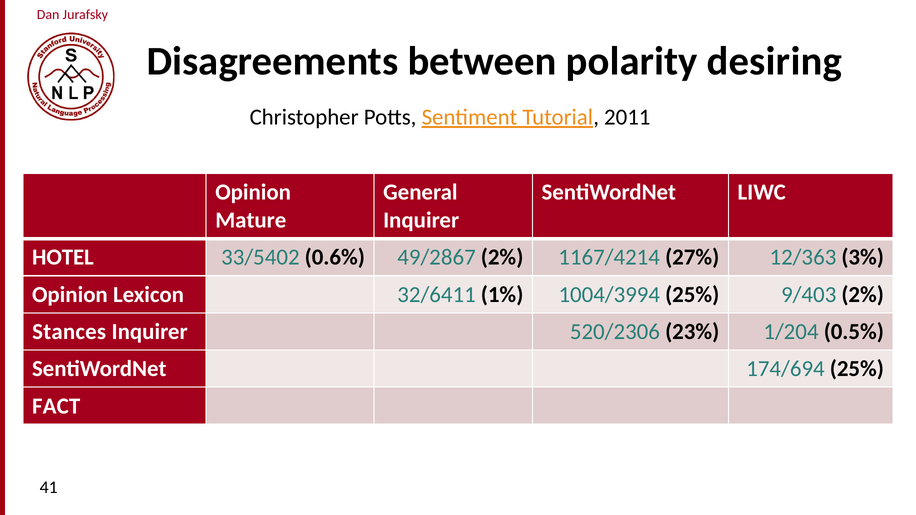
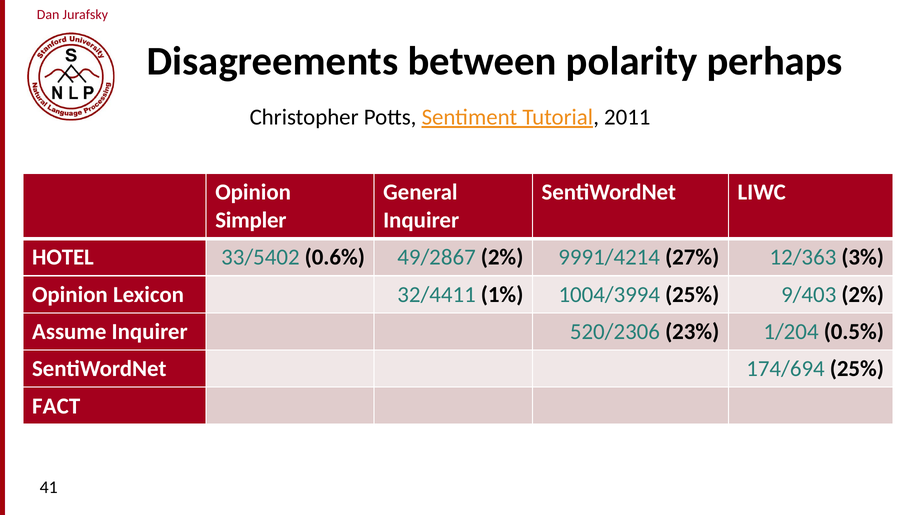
desiring: desiring -> perhaps (775, 62)
Mature: Mature -> Simpler (251, 220)
1167/4214: 1167/4214 -> 9991/4214 (609, 258)
32/6411: 32/6411 -> 32/4411 (437, 295)
Stances: Stances -> Assume (69, 332)
